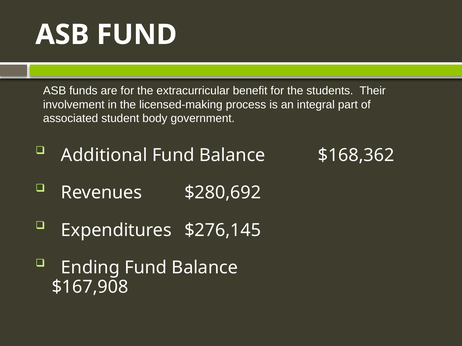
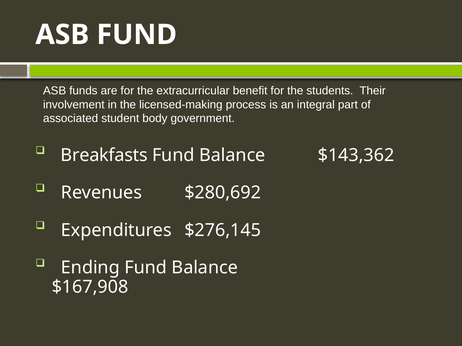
Additional: Additional -> Breakfasts (104, 155)
$168,362: $168,362 -> $143,362 (356, 155)
